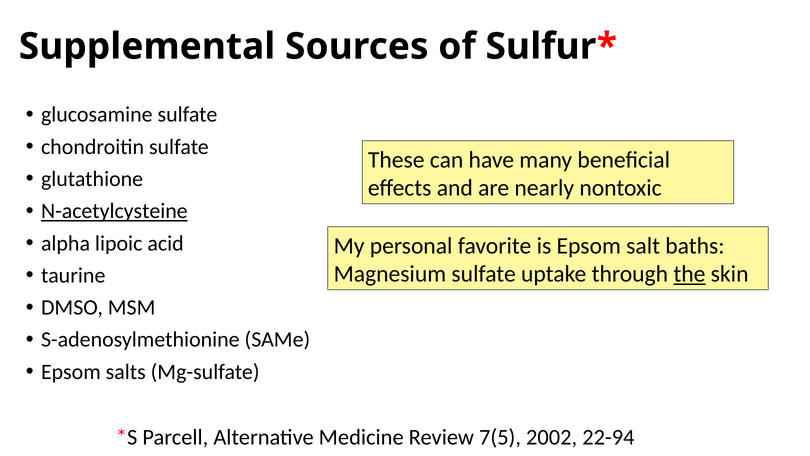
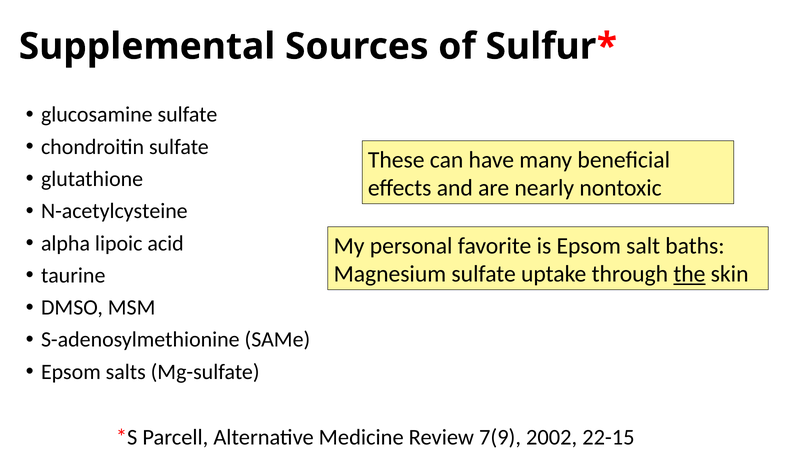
N-acetylcysteine underline: present -> none (114, 211)
7(5: 7(5 -> 7(9 (500, 437)
22-94: 22-94 -> 22-15 (608, 437)
